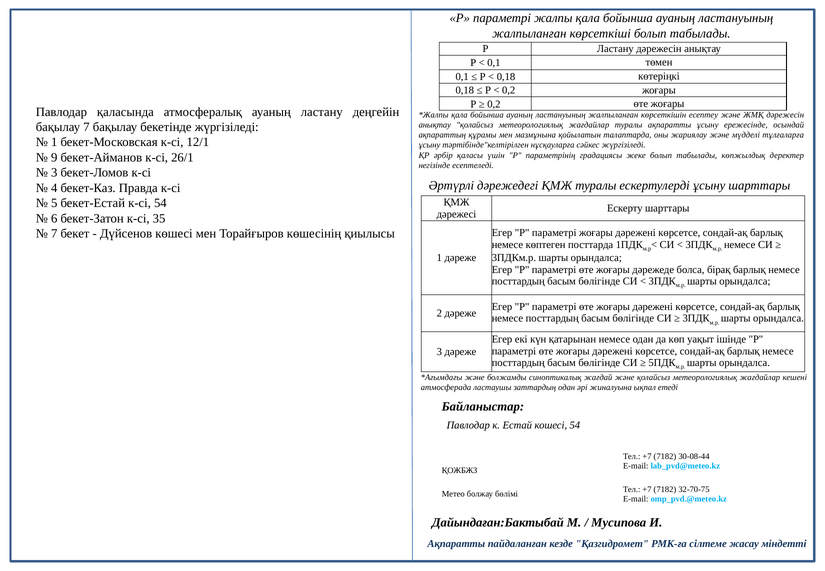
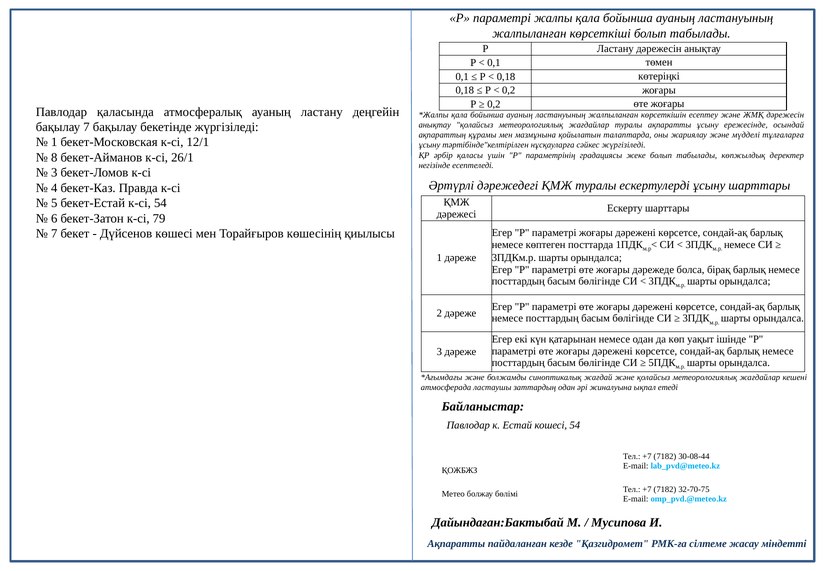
9: 9 -> 8 (54, 158)
35: 35 -> 79 (159, 218)
